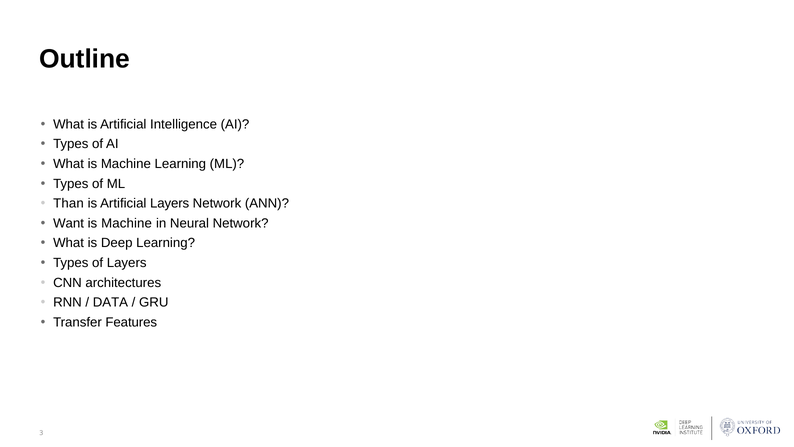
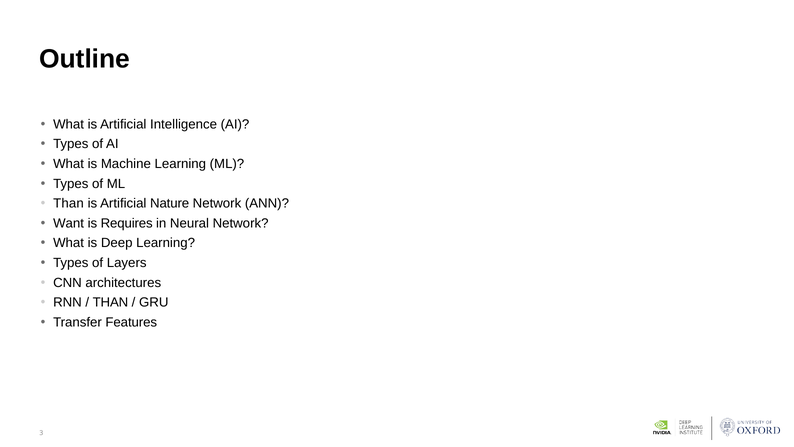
Artificial Layers: Layers -> Nature (170, 203)
Machine: Machine -> Requires (127, 223)
DATA: DATA -> THAN (110, 302)
